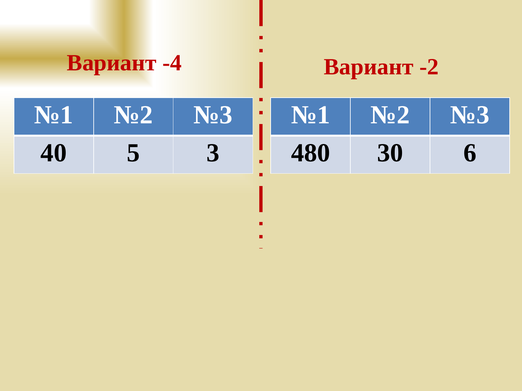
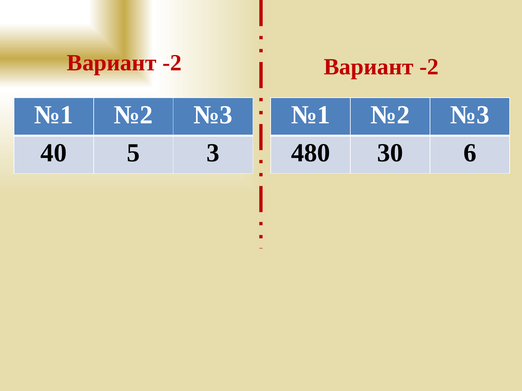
-4: -4 -> -2 (172, 63)
